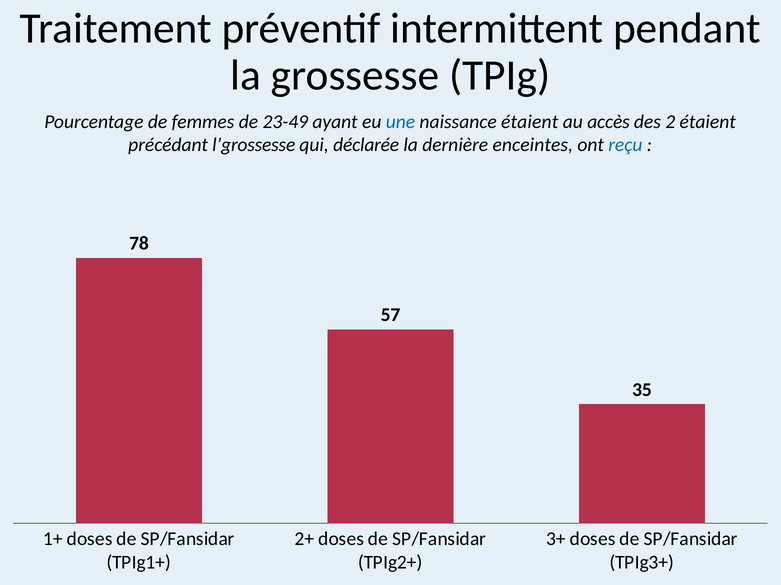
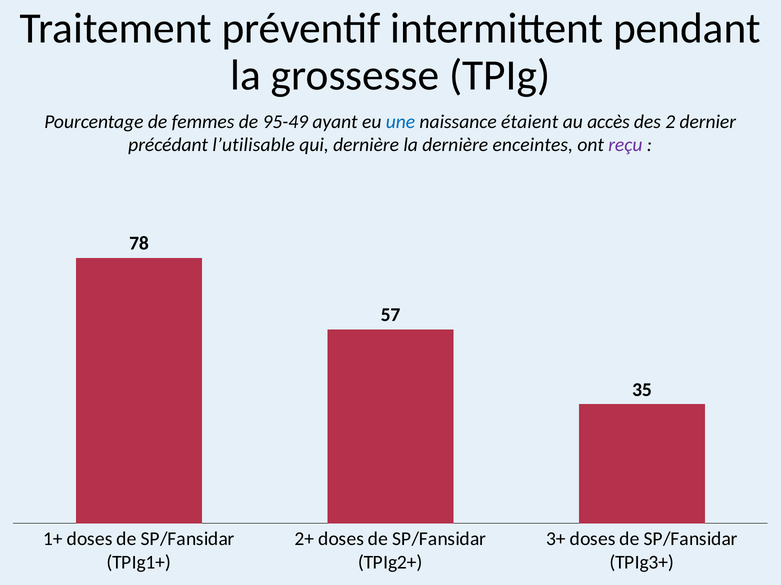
23-49: 23-49 -> 95-49 (285, 122)
2 étaient: étaient -> dernier (708, 122)
l’grossesse: l’grossesse -> l’utilisable (254, 145)
qui déclarée: déclarée -> dernière (366, 145)
reçu colour: blue -> purple (625, 145)
